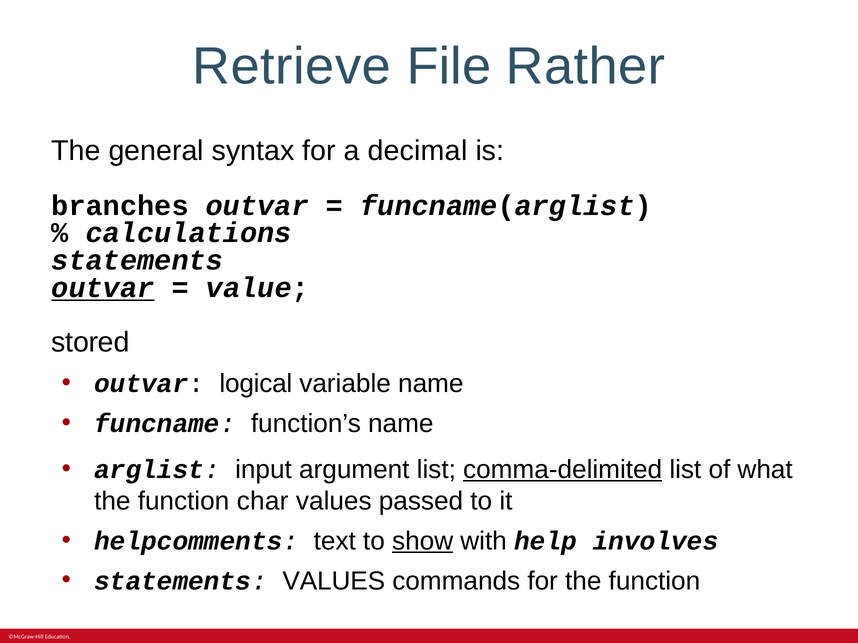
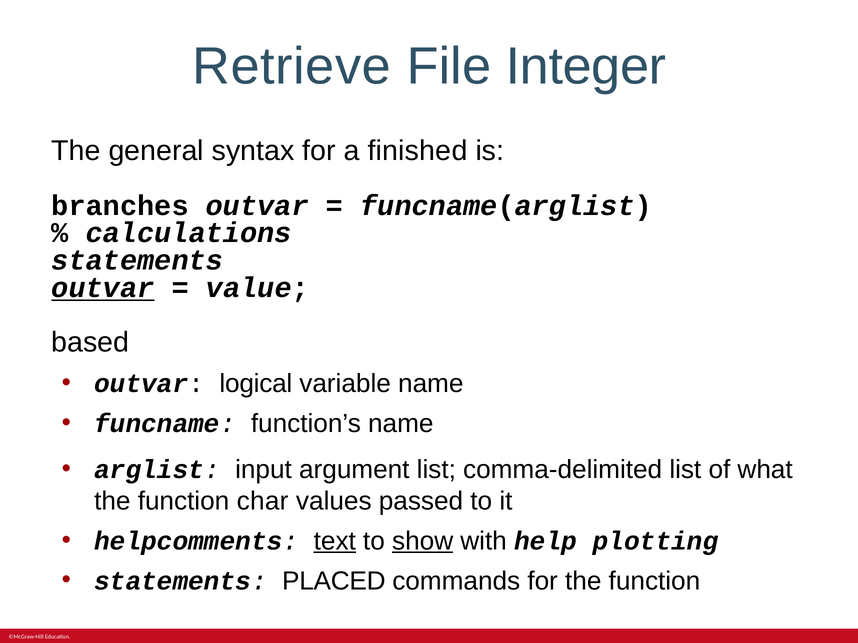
Rather: Rather -> Integer (586, 67)
decimal: decimal -> finished (418, 151)
stored: stored -> based (90, 343)
comma-delimited underline: present -> none (563, 470)
text underline: none -> present (335, 541)
involves: involves -> plotting (656, 541)
statements VALUES: VALUES -> PLACED (334, 581)
